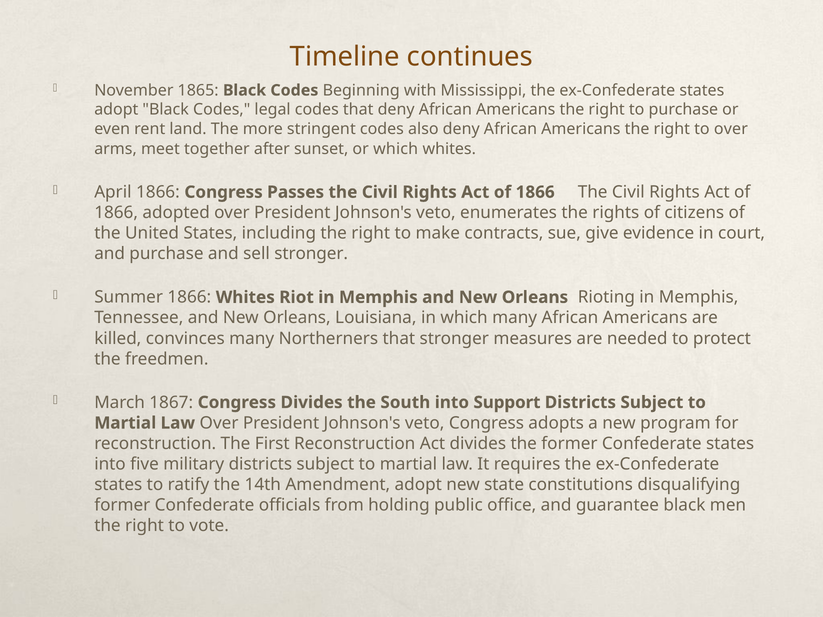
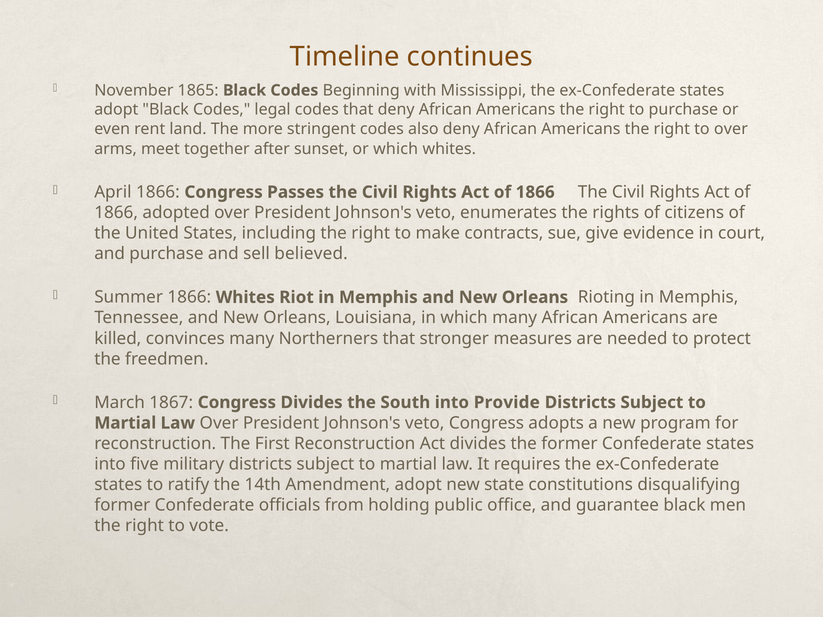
sell stronger: stronger -> believed (311, 254)
Support: Support -> Provide (507, 403)
